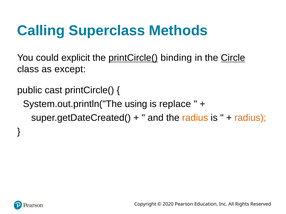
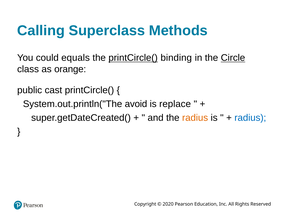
explicit: explicit -> equals (76, 58)
except: except -> orange (70, 69)
using: using -> avoid (136, 104)
radius colour: orange -> blue (250, 118)
